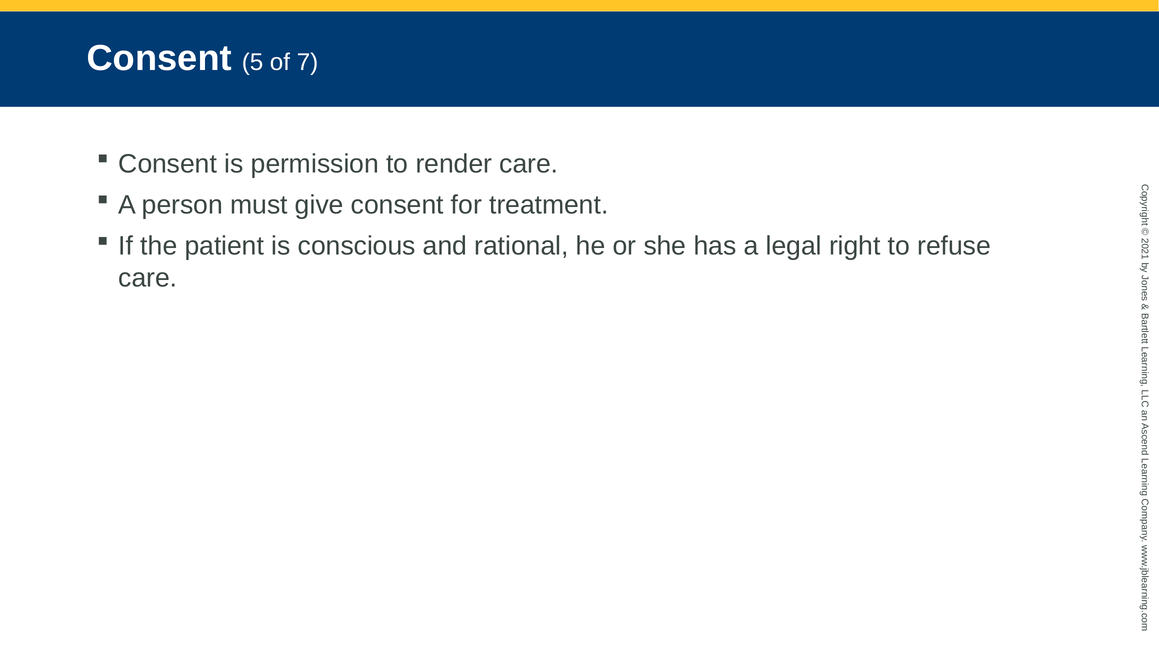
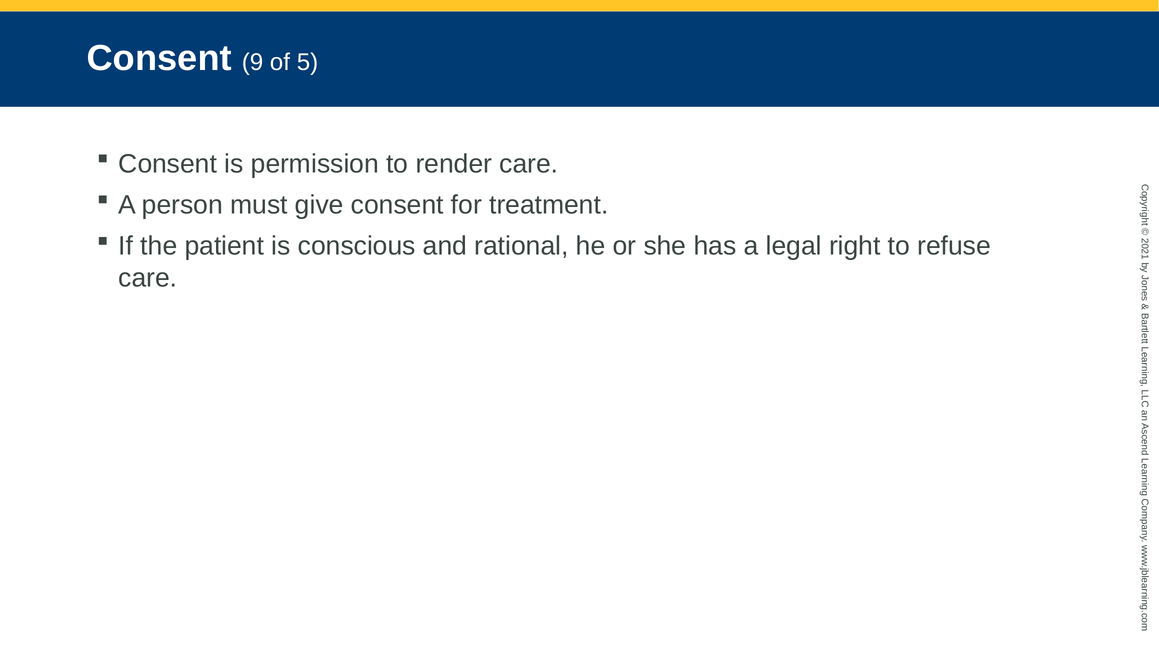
5: 5 -> 9 (253, 62)
7: 7 -> 5 (308, 62)
